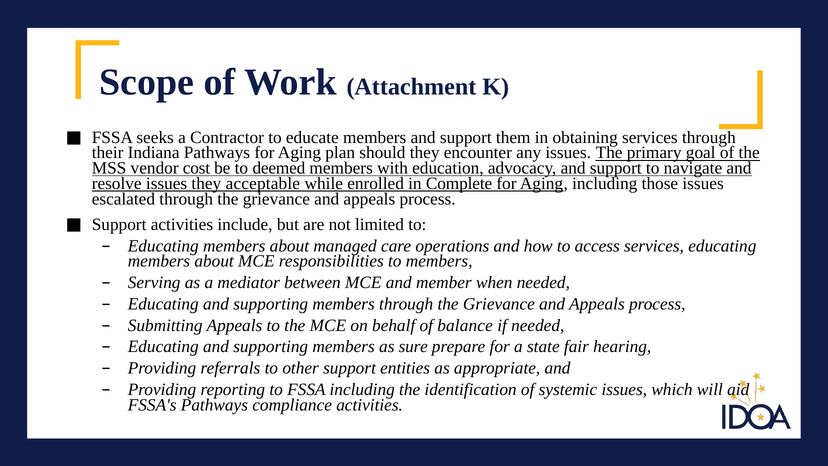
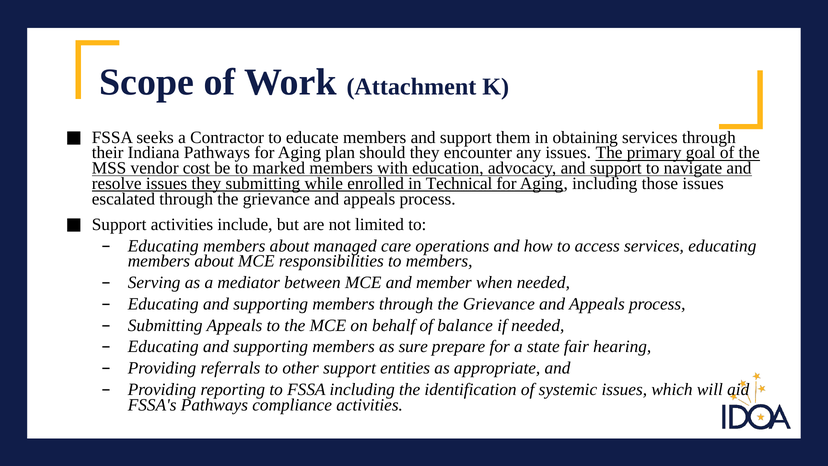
deemed: deemed -> marked (279, 168)
they acceptable: acceptable -> submitting (263, 183)
Complete: Complete -> Technical (459, 183)
